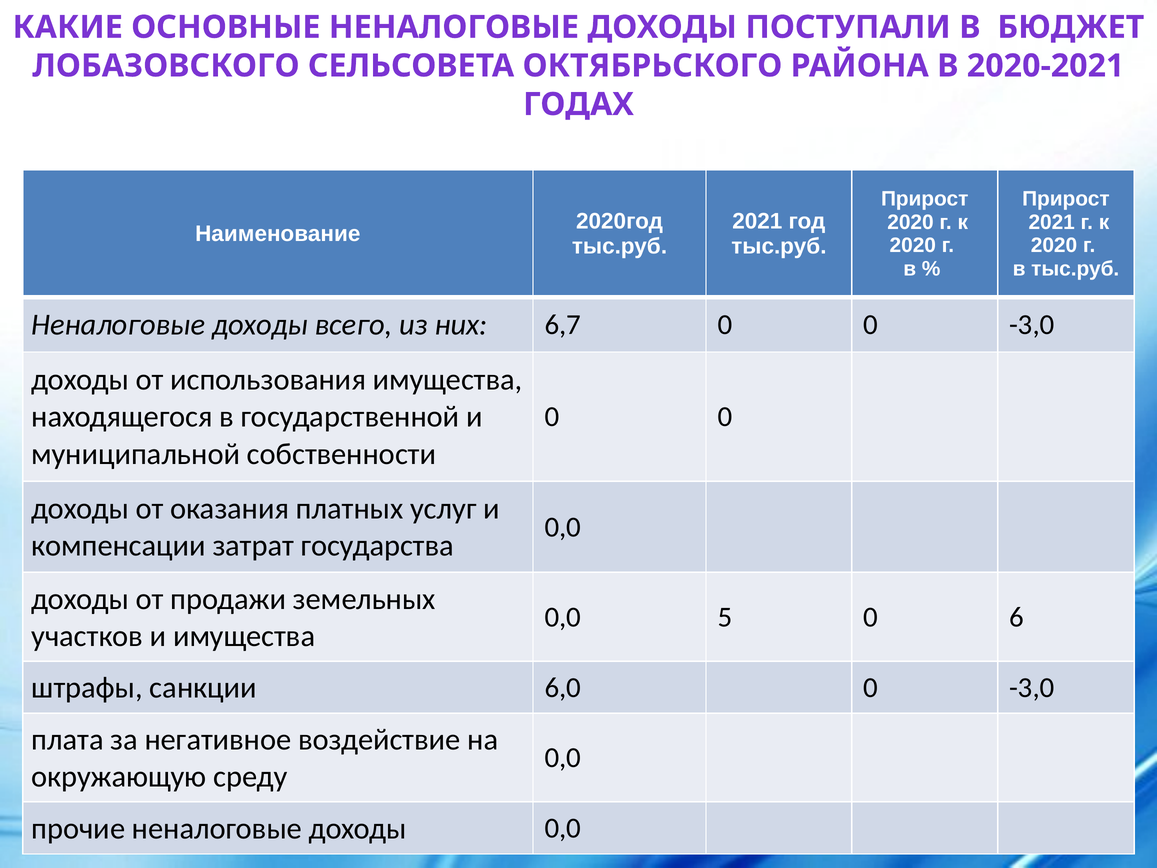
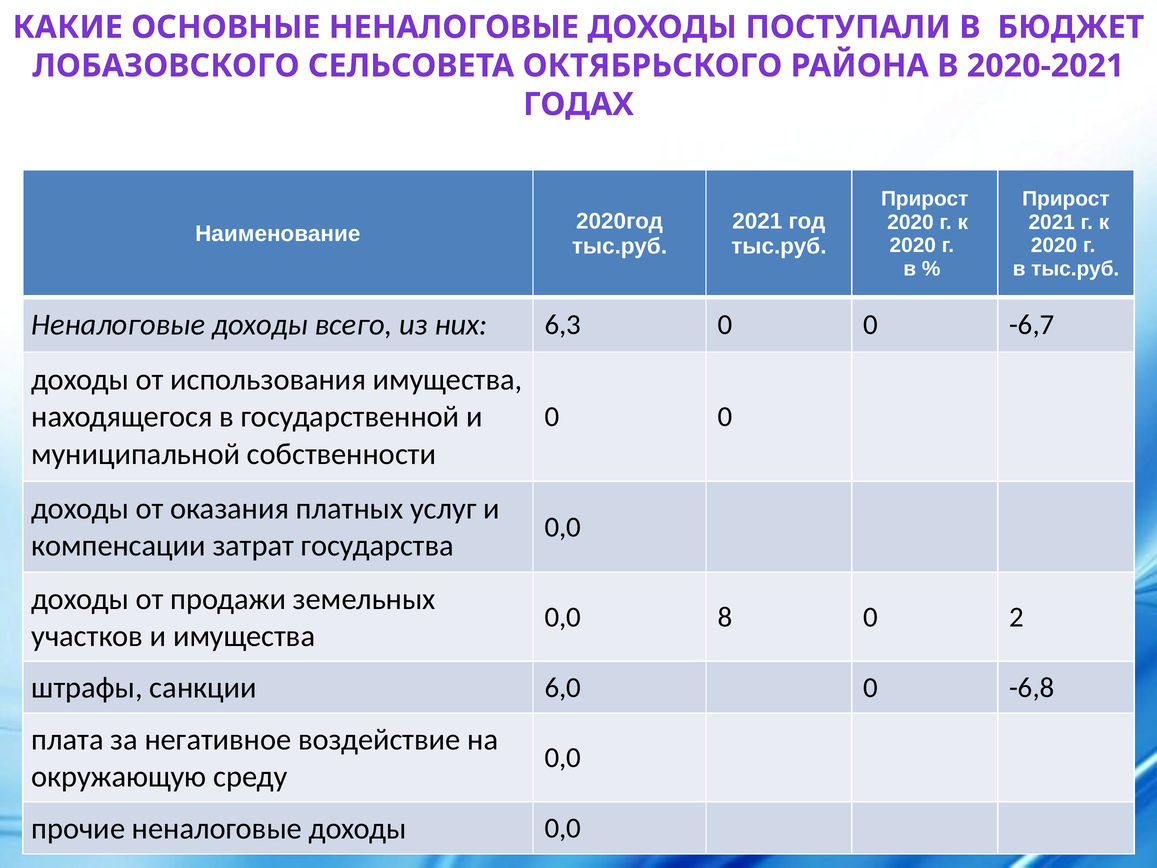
6,7: 6,7 -> 6,3 (563, 325)
0 0 -3,0: -3,0 -> -6,7 (1032, 325)
5: 5 -> 8 (725, 617)
6: 6 -> 2 (1016, 617)
6,0 0 -3,0: -3,0 -> -6,8 (1032, 687)
